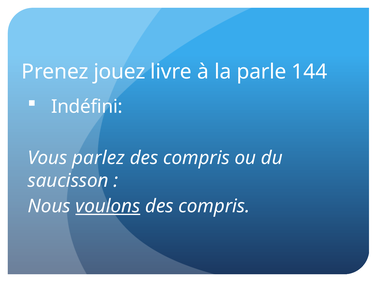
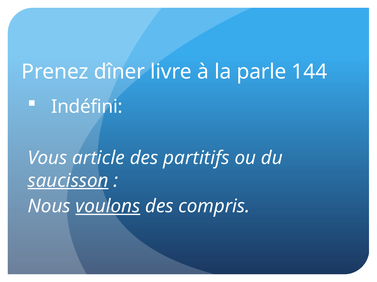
jouez: jouez -> dîner (119, 72)
parlez: parlez -> article (99, 158)
compris: compris -> partitifs (196, 158)
saucisson underline: none -> present (68, 181)
